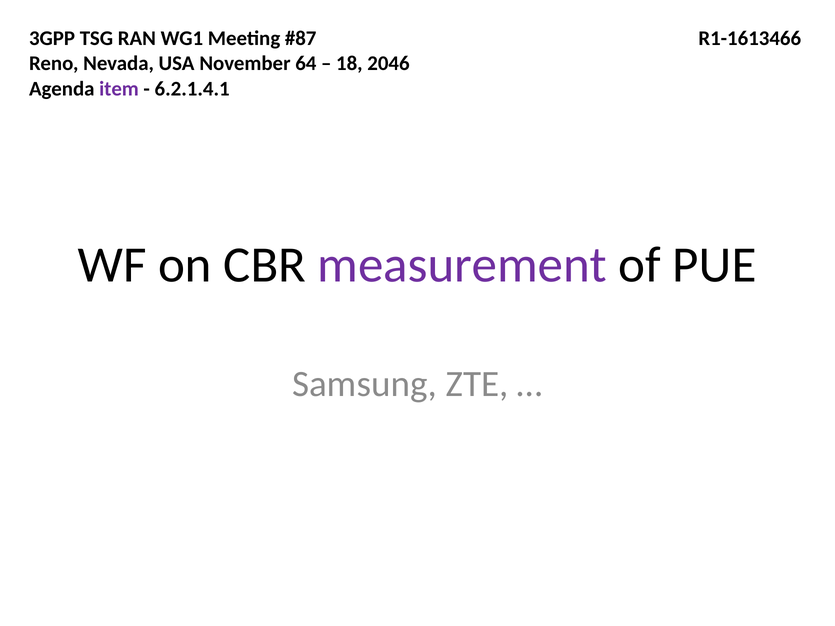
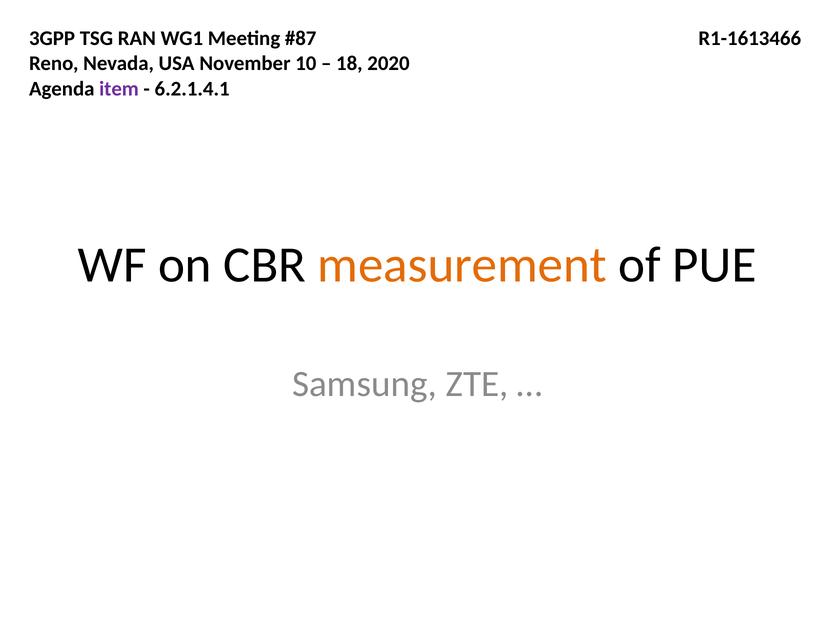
64: 64 -> 10 (306, 64)
2046: 2046 -> 2020 (388, 64)
measurement colour: purple -> orange (462, 265)
